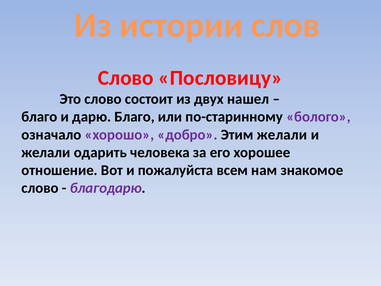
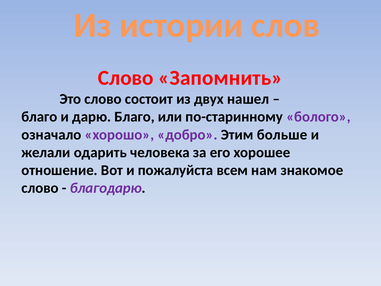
Пословицу: Пословицу -> Запомнить (220, 78)
Этим желали: желали -> больше (282, 134)
